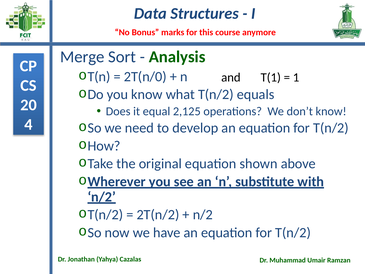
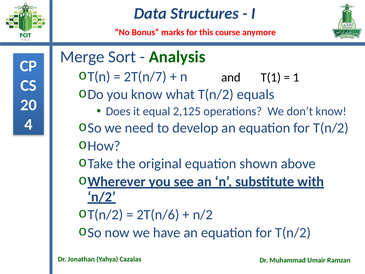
2T(n/0: 2T(n/0 -> 2T(n/7 (145, 77)
2T(n/2: 2T(n/2 -> 2T(n/6 (158, 215)
